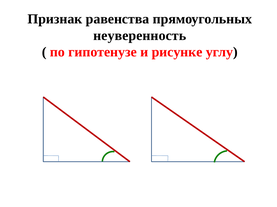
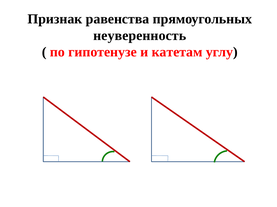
рисунке: рисунке -> катетам (177, 52)
